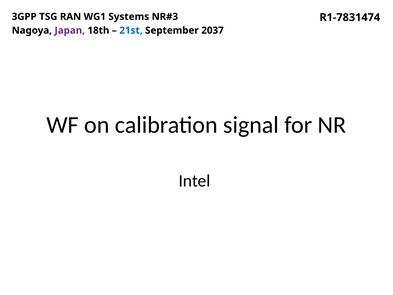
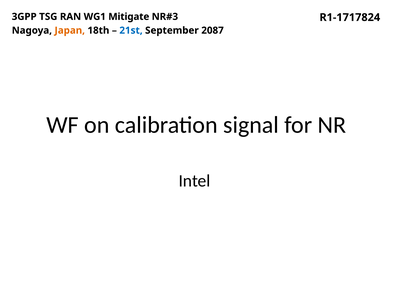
Systems: Systems -> Mitigate (129, 17)
R1-7831474: R1-7831474 -> R1-1717824 (350, 17)
Japan colour: purple -> orange (70, 30)
2037: 2037 -> 2087 (213, 30)
